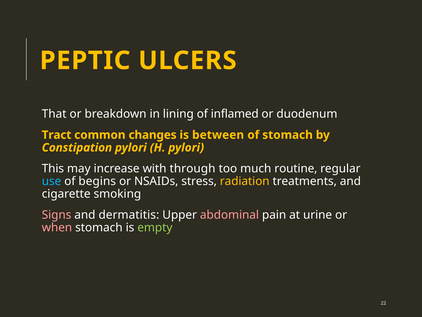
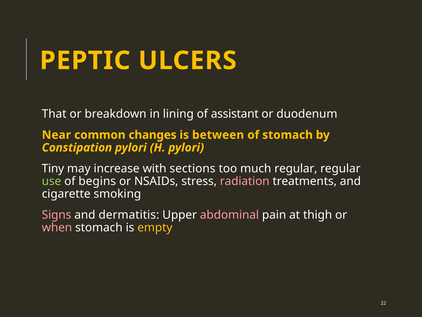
inflamed: inflamed -> assistant (235, 114)
Tract: Tract -> Near (56, 135)
This: This -> Tiny (53, 168)
through: through -> sections (193, 168)
much routine: routine -> regular (296, 168)
use colour: light blue -> light green (52, 181)
radiation colour: yellow -> pink (245, 181)
urine: urine -> thigh (318, 214)
empty colour: light green -> yellow (155, 227)
